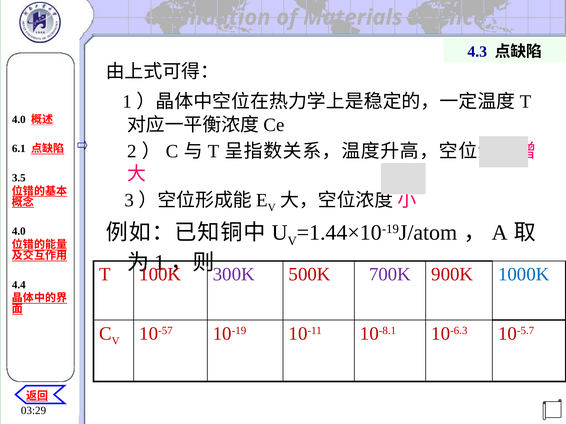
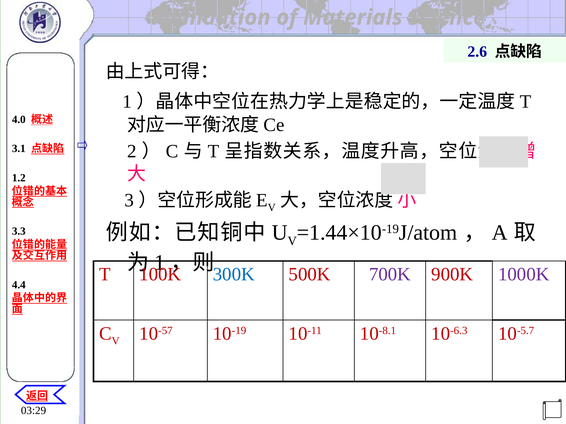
4.3: 4.3 -> 2.6 (477, 52)
6.1: 6.1 -> 3.1 (19, 149)
3.5: 3.5 -> 1.2 (19, 178)
4.0: 4.0 -> 3.3 (19, 232)
300K colour: purple -> blue (234, 275)
1000K colour: blue -> purple (524, 275)
